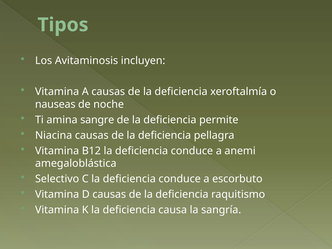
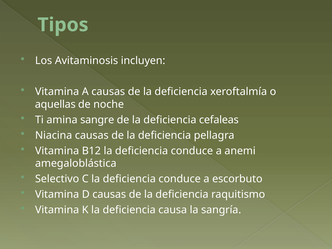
nauseas: nauseas -> aquellas (55, 104)
permite: permite -> cefaleas (219, 120)
